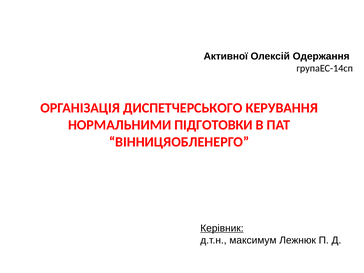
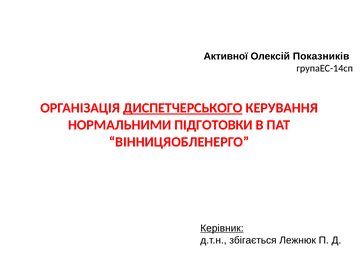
Одержання: Одержання -> Показників (321, 56)
ДИСПЕТЧЕРСЬКОГО underline: none -> present (183, 108)
максимум: максимум -> збігається (253, 240)
